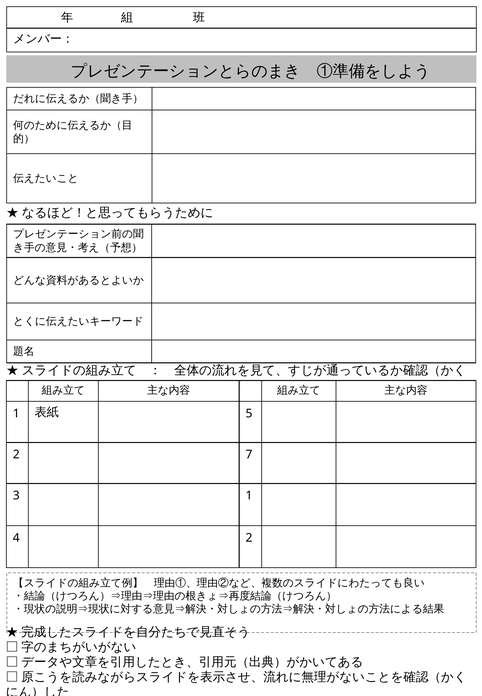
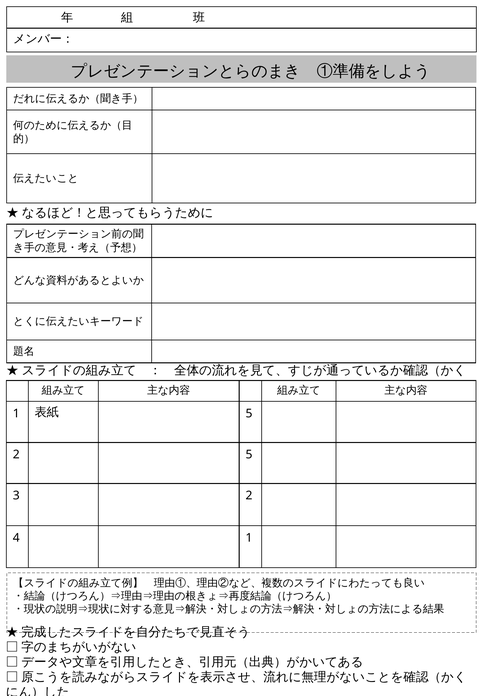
2 7: 7 -> 5 (249, 455)
3 1: 1 -> 2 (249, 496)
4 2: 2 -> 1 (249, 538)
